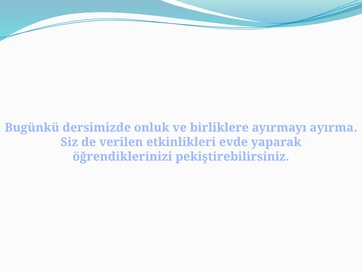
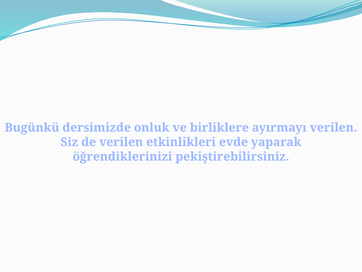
ayırmayı ayırma: ayırma -> verilen (334, 127)
